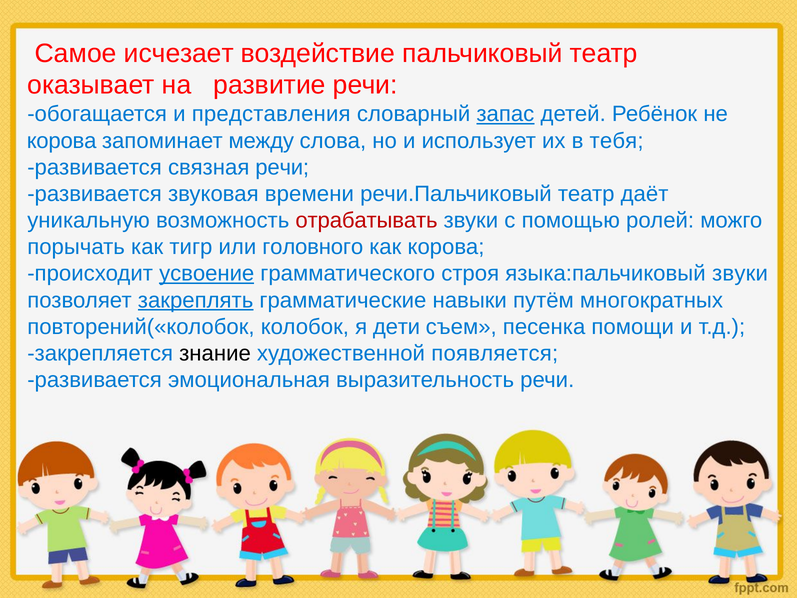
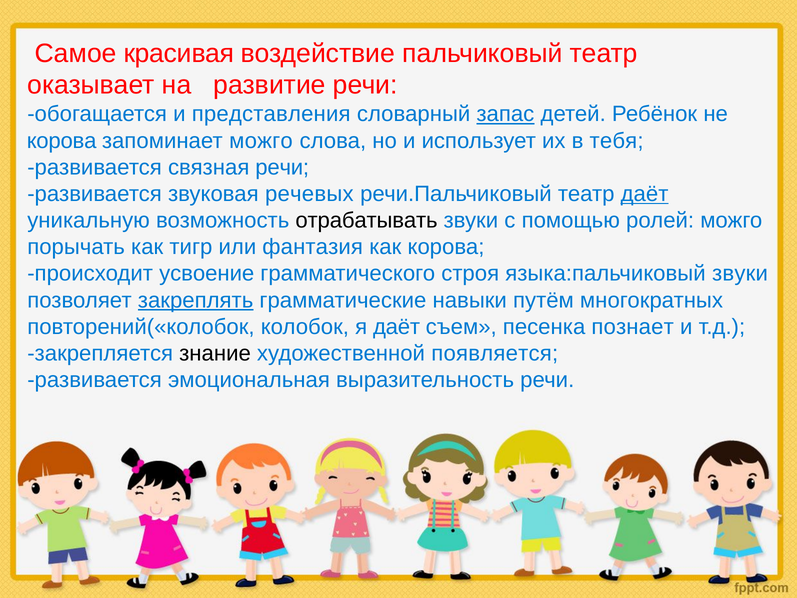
исчезает: исчезает -> красивая (179, 53)
запоминает между: между -> можго (261, 141)
времени: времени -> речевых (309, 194)
даёт underline: none -> present (645, 194)
отрабатывать colour: red -> black (367, 220)
головного: головного -> фантазия (313, 247)
усвоение underline: present -> none (207, 274)
я дети: дети -> даёт (397, 327)
помощи: помощи -> познает (633, 327)
